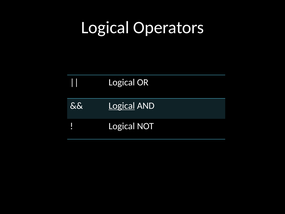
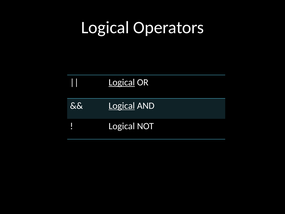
Logical underline: none -> present (122, 82)
